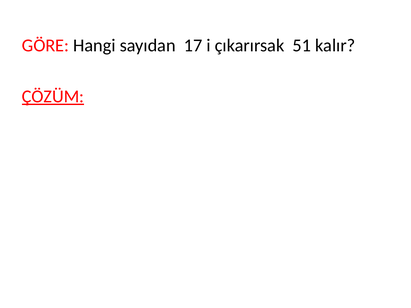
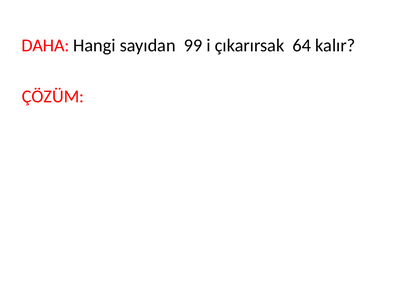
GÖRE: GÖRE -> DAHA (45, 45)
17: 17 -> 99 (193, 45)
51: 51 -> 64 (302, 45)
ÇÖZÜM underline: present -> none (53, 97)
